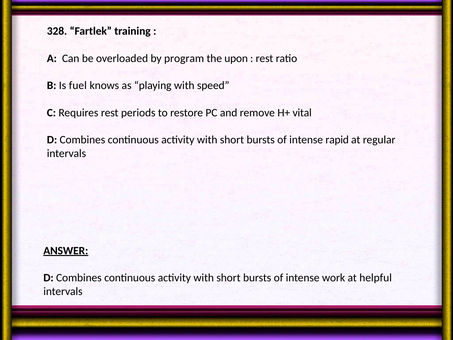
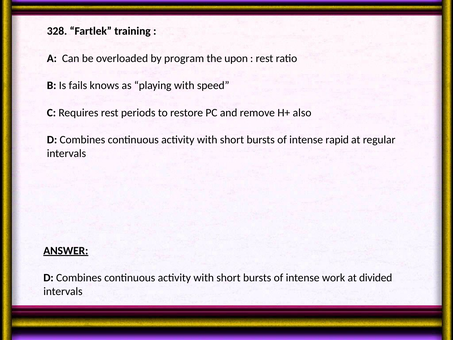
fuel: fuel -> fails (78, 85)
vital: vital -> also (302, 113)
helpful: helpful -> divided (376, 278)
